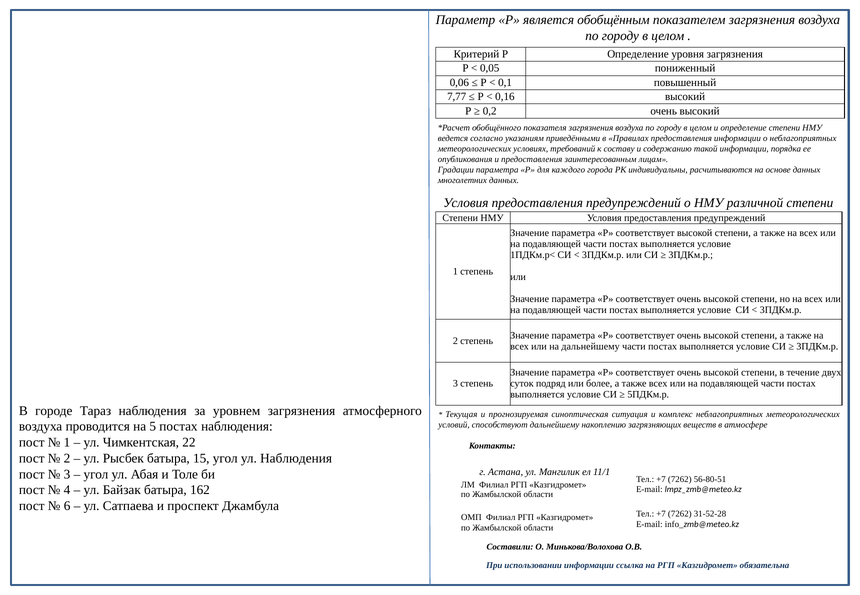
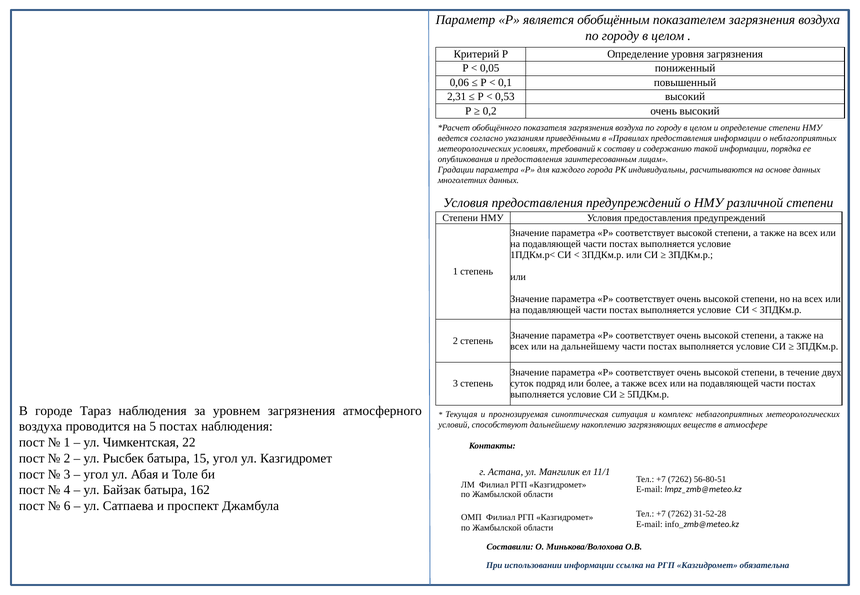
7,77: 7,77 -> 2,31 (457, 97)
0,16: 0,16 -> 0,53 (505, 97)
ул Наблюдения: Наблюдения -> Казгидромет (296, 459)
